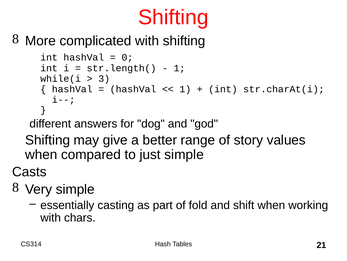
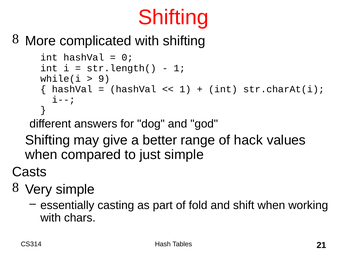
3: 3 -> 9 (104, 78)
story: story -> hack (248, 140)
